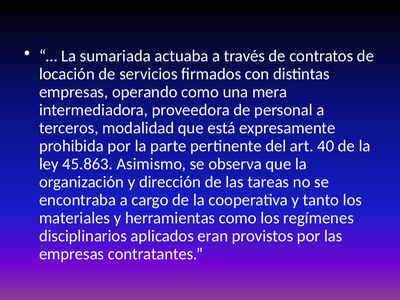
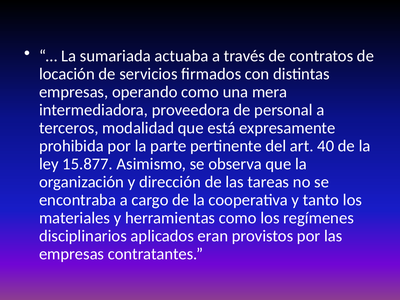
45.863: 45.863 -> 15.877 (88, 164)
